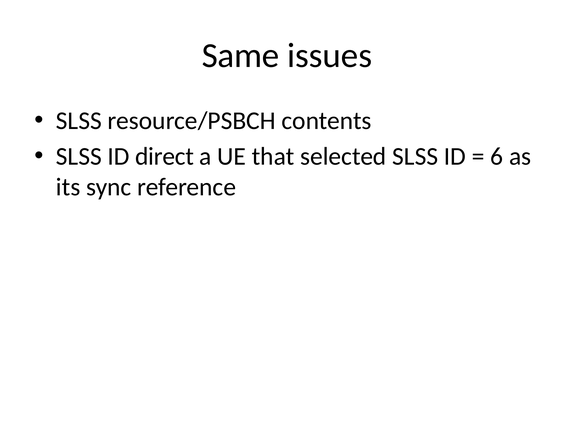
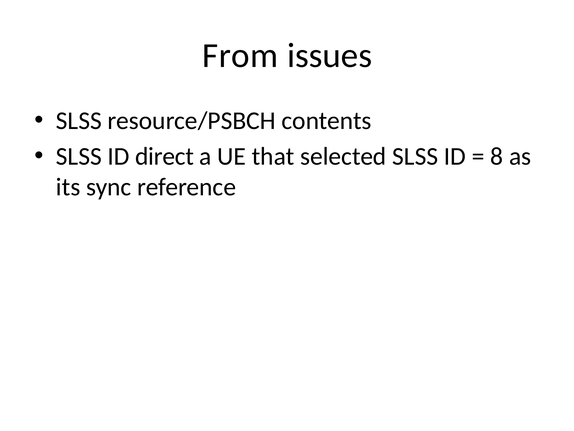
Same: Same -> From (240, 56)
6: 6 -> 8 (497, 156)
